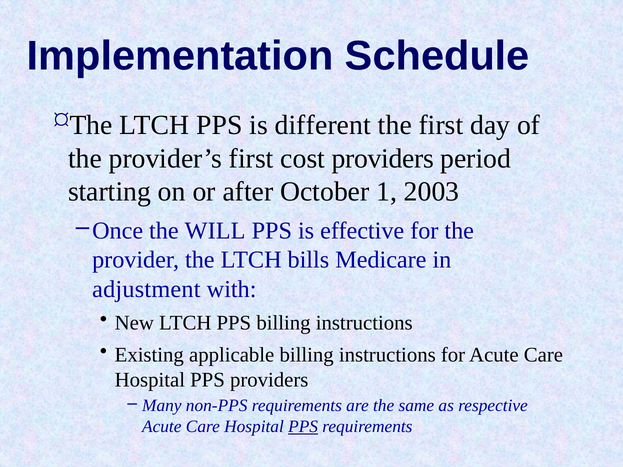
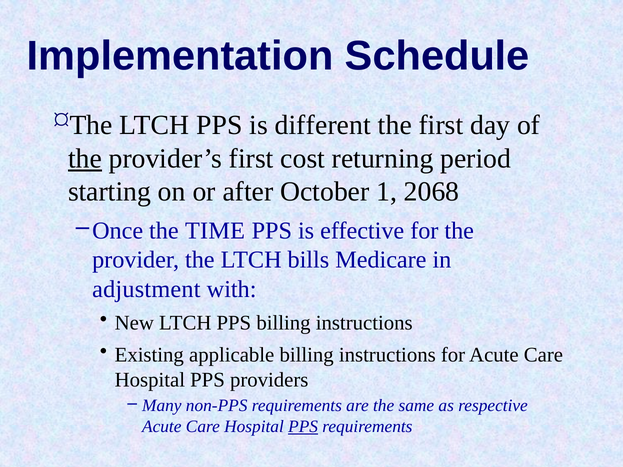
the underline: none -> present (85, 159)
cost providers: providers -> returning (383, 159)
2003: 2003 -> 2068 (432, 192)
WILL: WILL -> TIME (215, 231)
